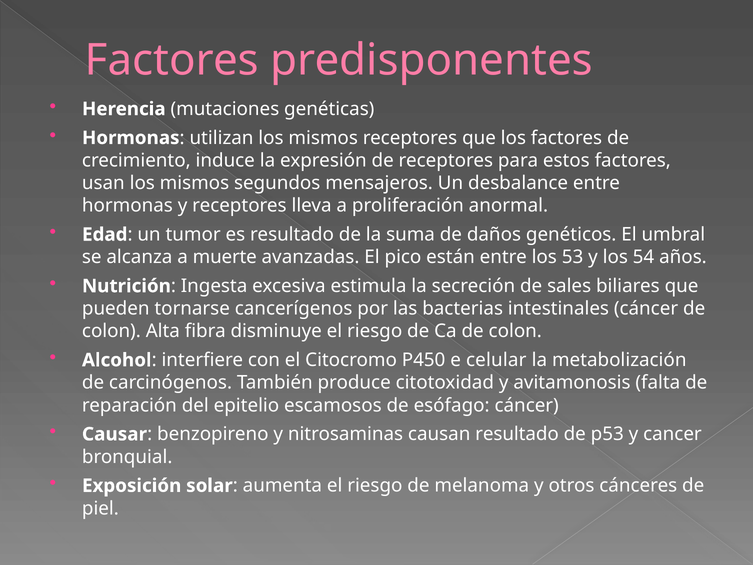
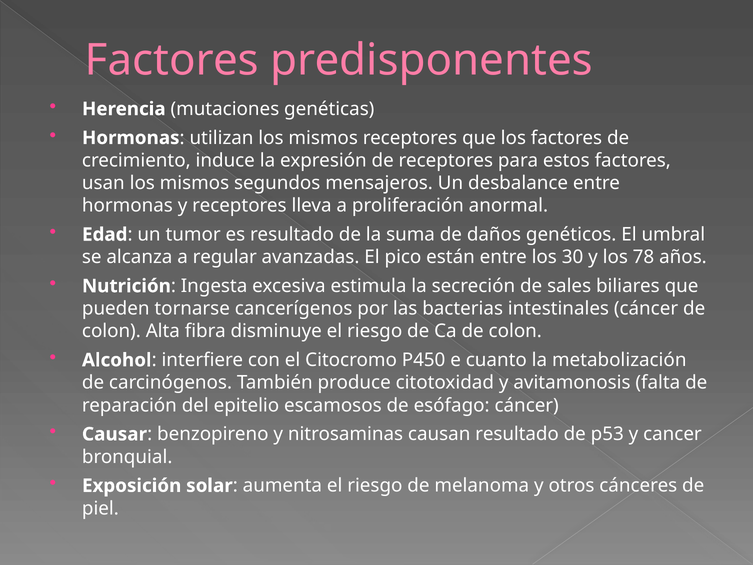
muerte: muerte -> regular (225, 257)
53: 53 -> 30 (573, 257)
54: 54 -> 78 (643, 257)
celular: celular -> cuanto (496, 360)
